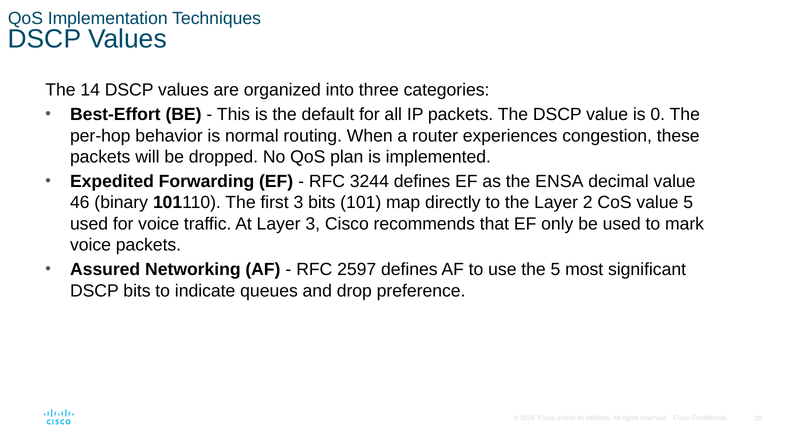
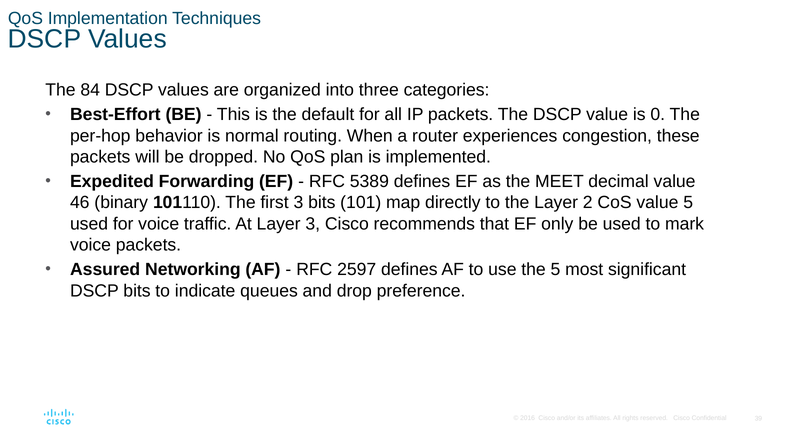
14: 14 -> 84 (90, 90)
3244: 3244 -> 5389 (369, 181)
ENSA: ENSA -> MEET (559, 181)
